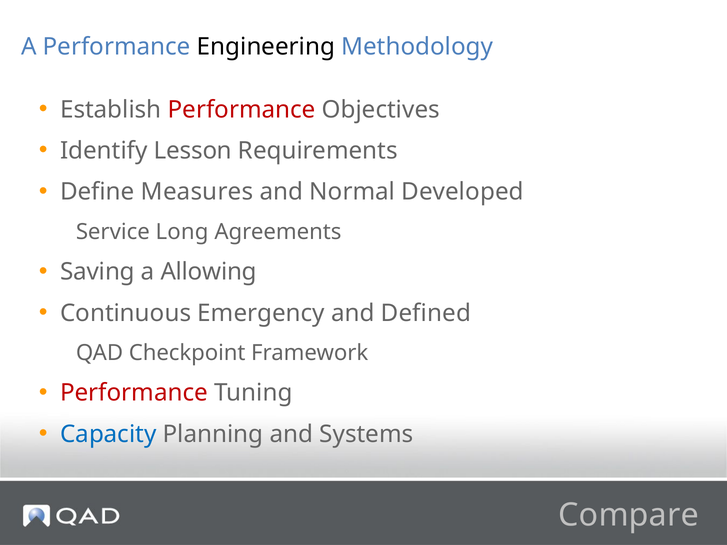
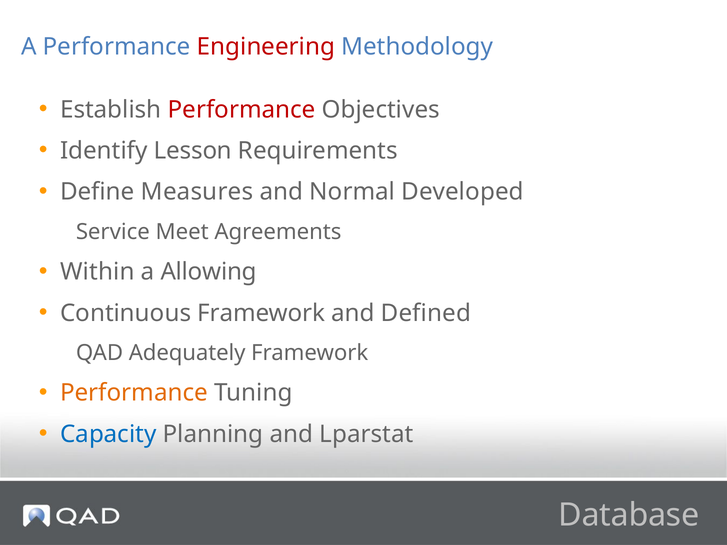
Engineering colour: black -> red (266, 47)
Long: Long -> Meet (182, 232)
Saving: Saving -> Within (97, 272)
Continuous Emergency: Emergency -> Framework (261, 313)
Checkpoint: Checkpoint -> Adequately (187, 353)
Performance colour: red -> orange (134, 393)
Systems: Systems -> Lparstat (366, 434)
Compare: Compare -> Database (629, 516)
